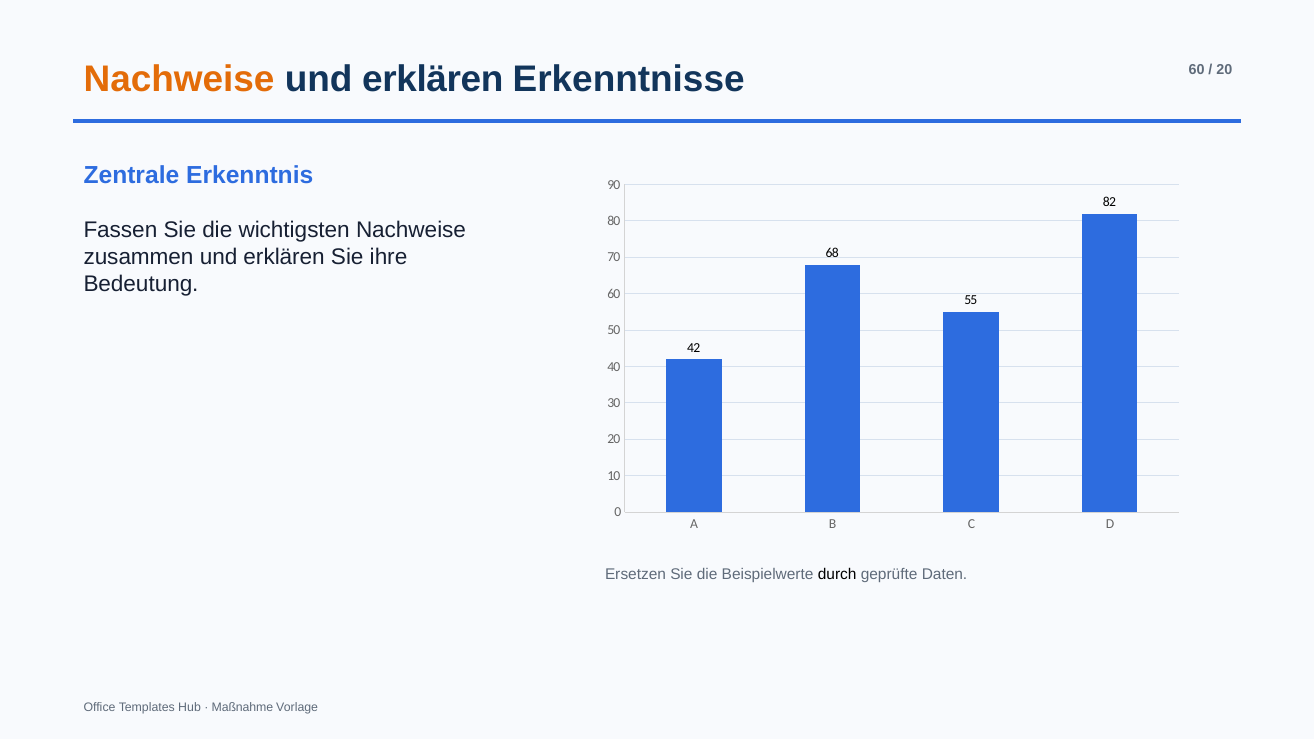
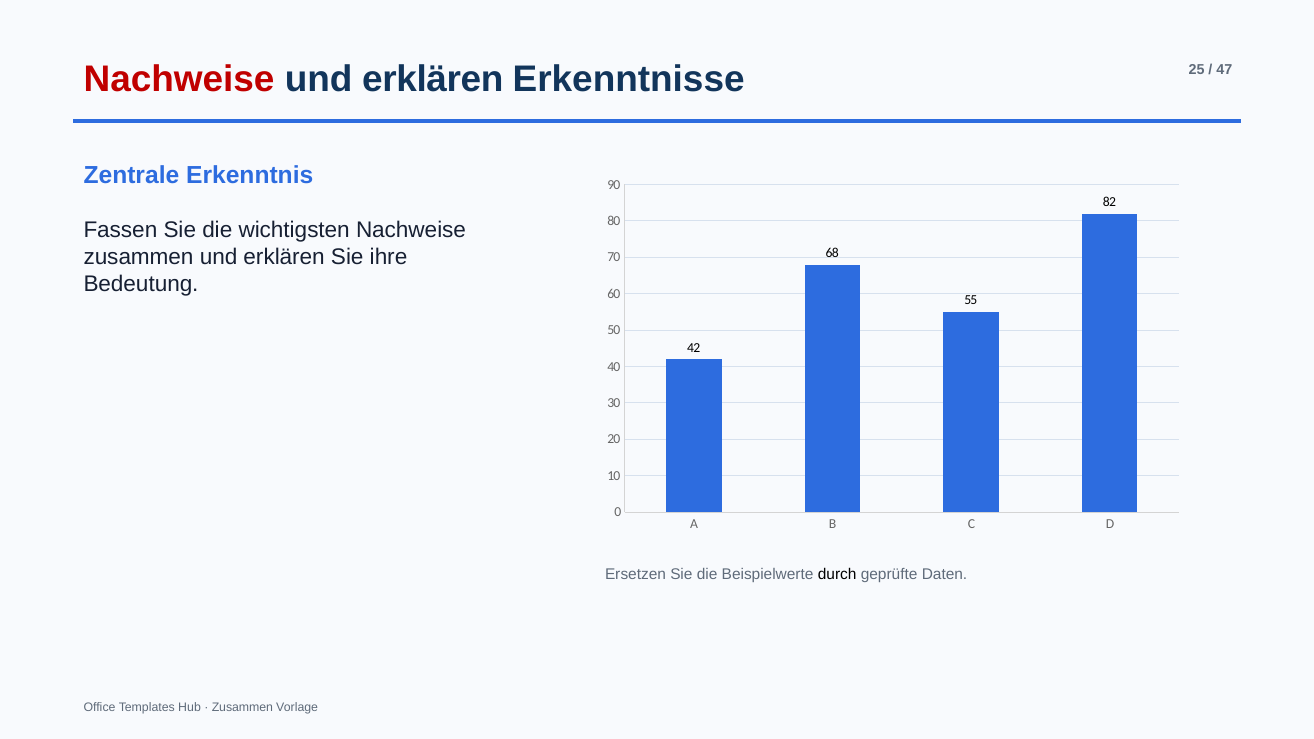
Nachweise colour: orange -> red (179, 79)
Erkenntnisse 60: 60 -> 25 (1197, 70)
20: 20 -> 47 (1224, 70)
Maßnahme: Maßnahme -> Zusammen (242, 707)
